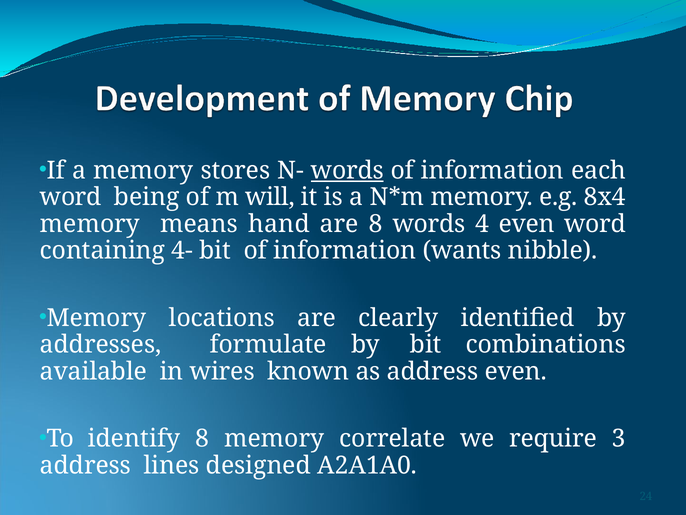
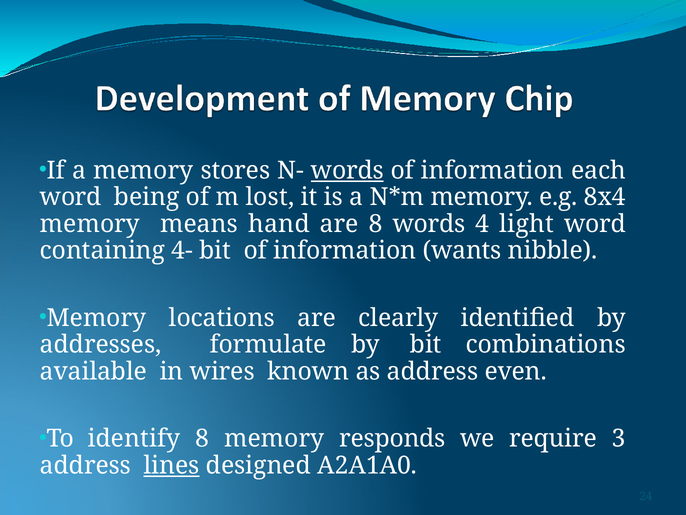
will: will -> lost (270, 197)
4 even: even -> light (527, 224)
correlate: correlate -> responds (392, 438)
lines underline: none -> present (172, 465)
